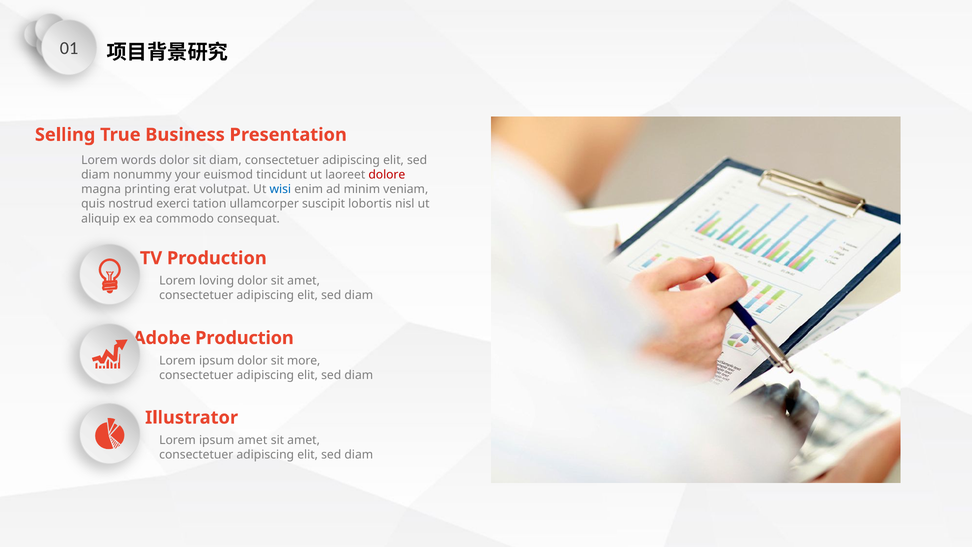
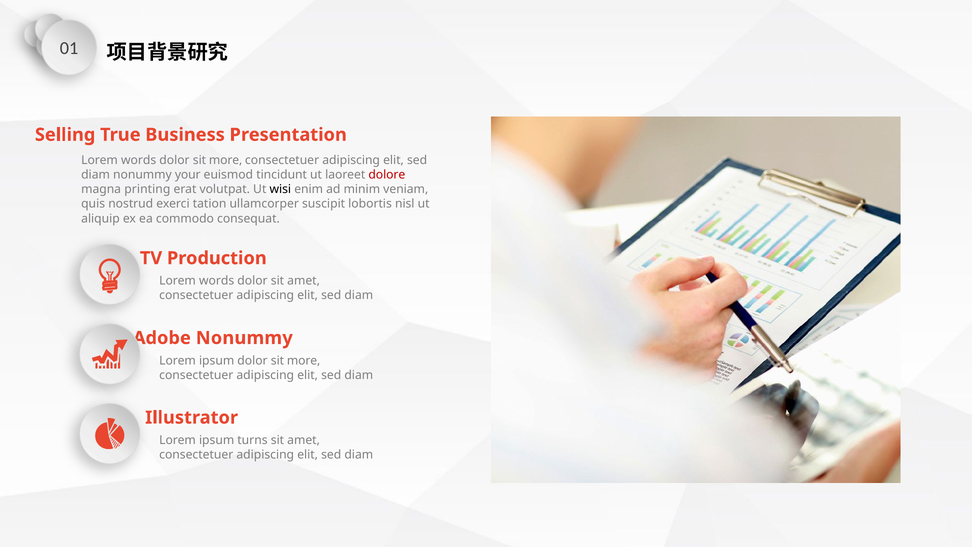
diam: diam -> more (226, 160)
wisi colour: blue -> black (280, 189)
loving: loving -> words (217, 281)
Production: Production -> Nonummy (244, 338)
ipsum amet: amet -> turns (252, 440)
